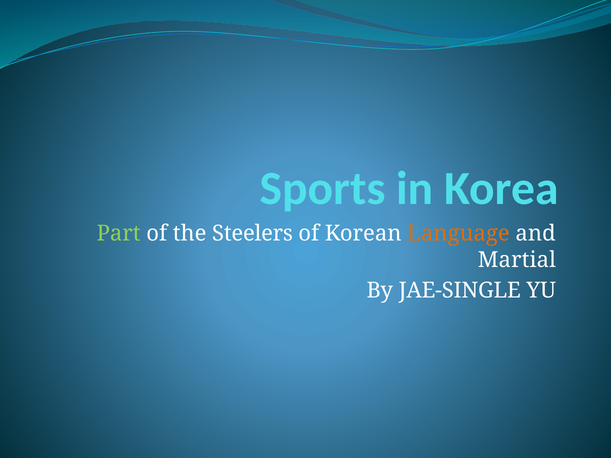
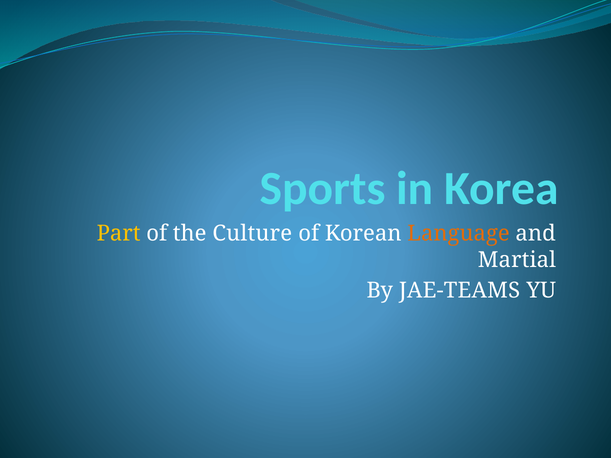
Part colour: light green -> yellow (119, 234)
Steelers: Steelers -> Culture (252, 234)
JAE-SINGLE: JAE-SINGLE -> JAE-TEAMS (460, 291)
